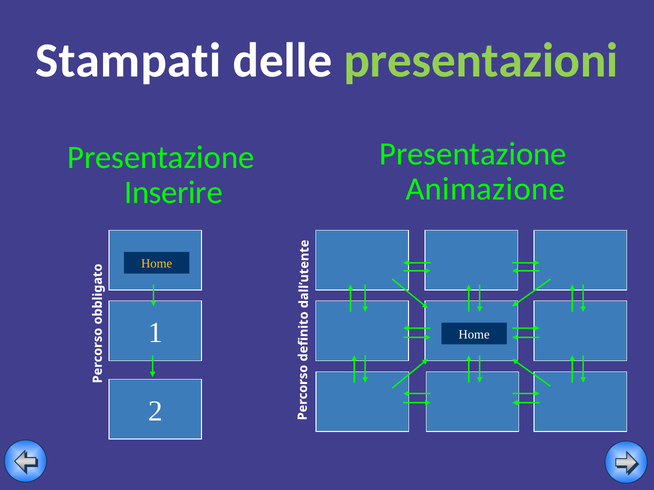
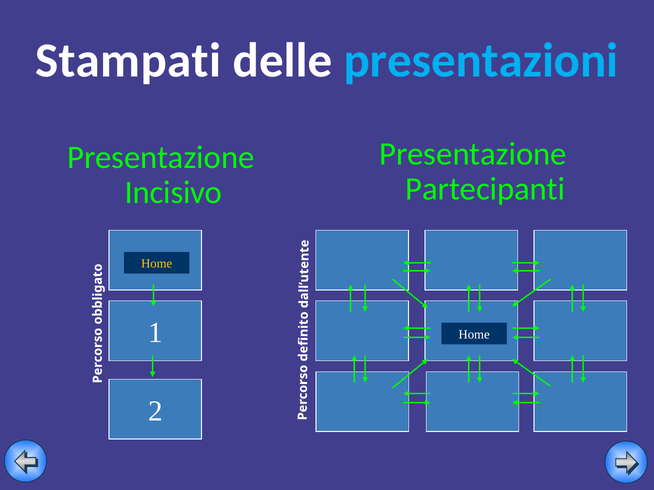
presentazioni colour: light green -> light blue (481, 61)
Animazione: Animazione -> Partecipanti (485, 189)
Inserire: Inserire -> Incisivo (173, 193)
